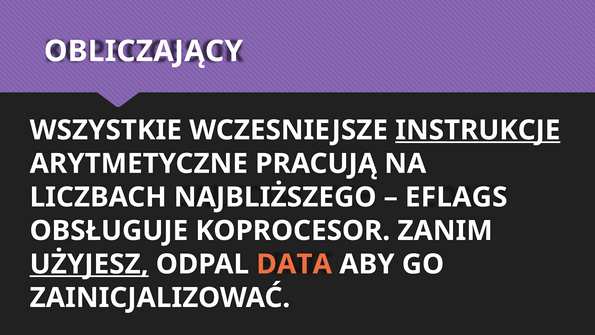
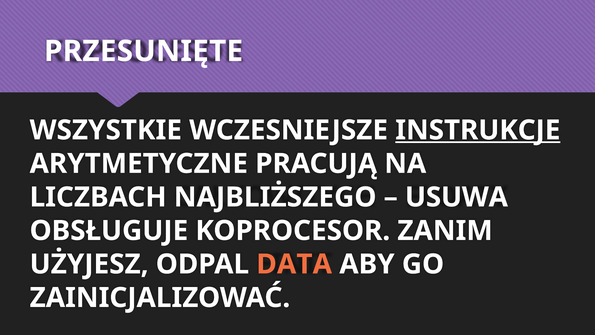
OBLICZAJĄCY: OBLICZAJĄCY -> PRZESUNIĘTE (144, 51)
EFLAGS: EFLAGS -> USUWA (456, 197)
UŻYJESZ underline: present -> none (89, 264)
